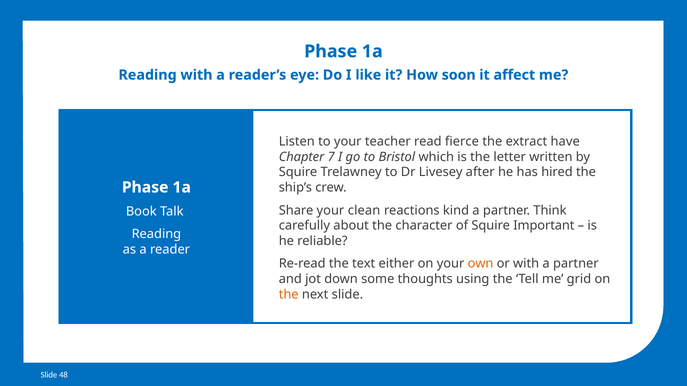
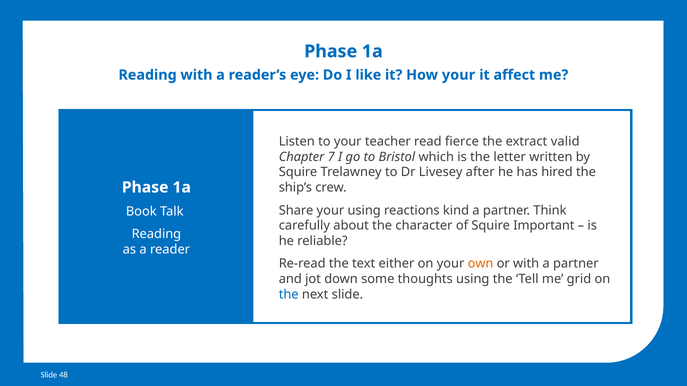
How soon: soon -> your (459, 75)
have: have -> valid (565, 142)
your clean: clean -> using (364, 211)
the colour: orange -> blue (289, 295)
